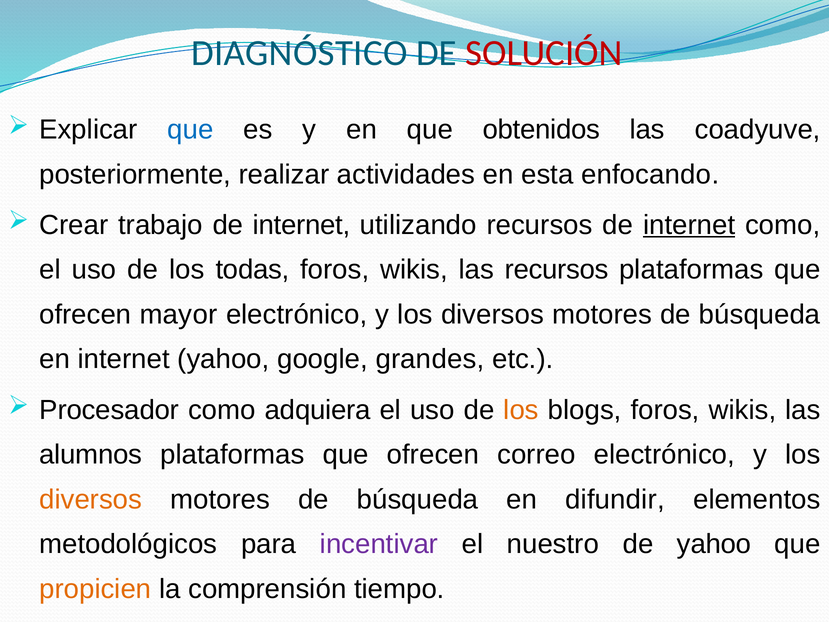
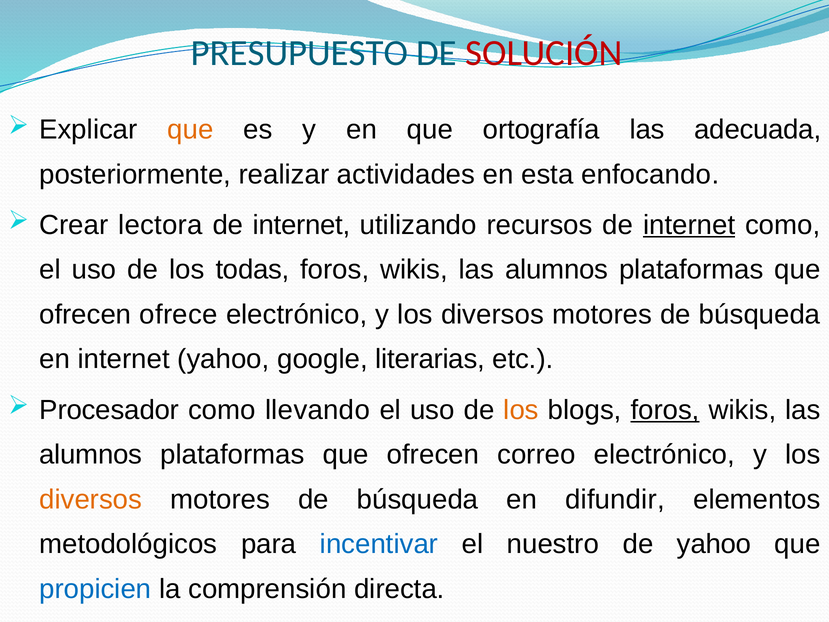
DIAGNÓSTICO: DIAGNÓSTICO -> PRESUPUESTO (299, 53)
que colour: blue -> orange (190, 130)
obtenidos: obtenidos -> ortografía (541, 130)
coadyuve: coadyuve -> adecuada (758, 130)
trabajo: trabajo -> lectora (160, 225)
recursos: recursos -> alumnos (557, 270)
mayor: mayor -> ofrece (179, 314)
grandes: grandes -> literarias (430, 359)
adquiera: adquiera -> llevando (317, 410)
foros underline: none -> present (665, 410)
incentivar colour: purple -> blue (379, 544)
propicien colour: orange -> blue (95, 589)
tiempo: tiempo -> directa (399, 589)
